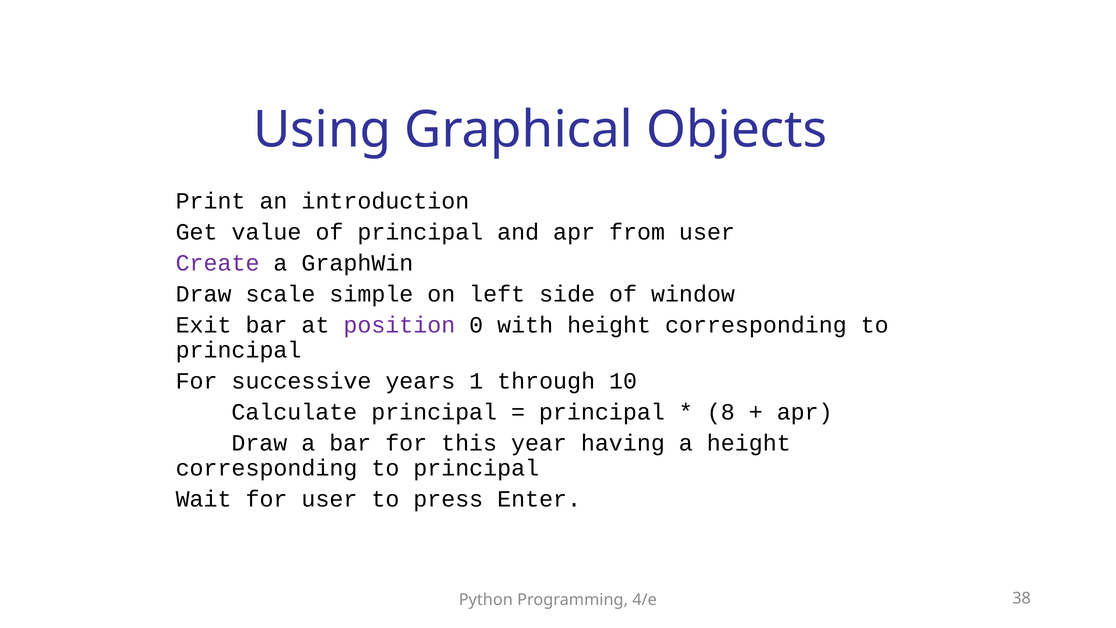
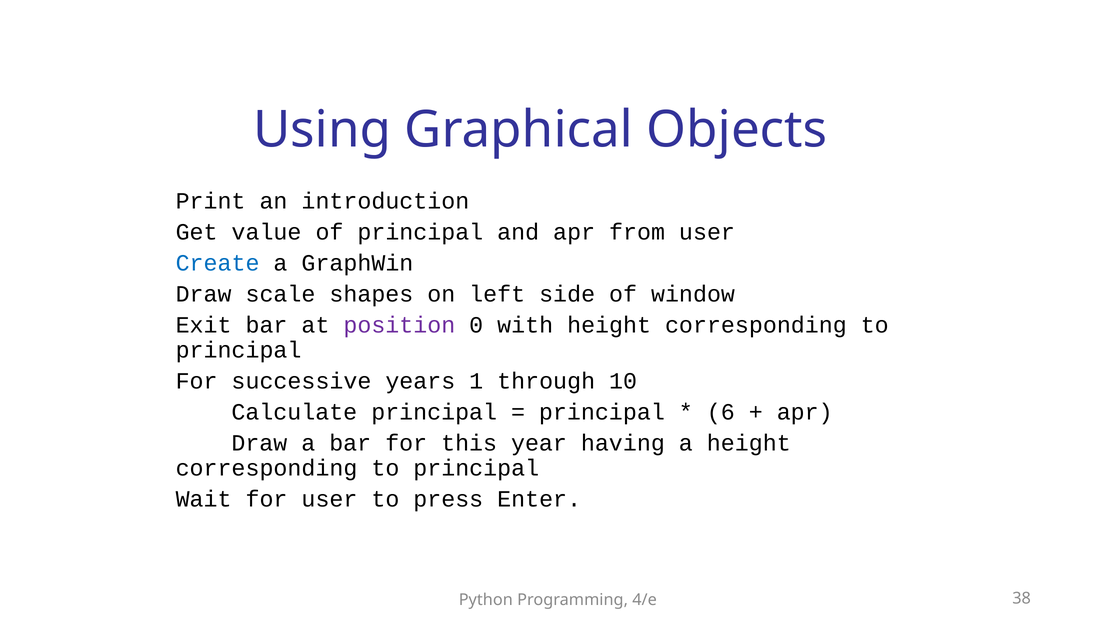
Create colour: purple -> blue (218, 263)
simple: simple -> shapes (371, 294)
8: 8 -> 6 (721, 412)
